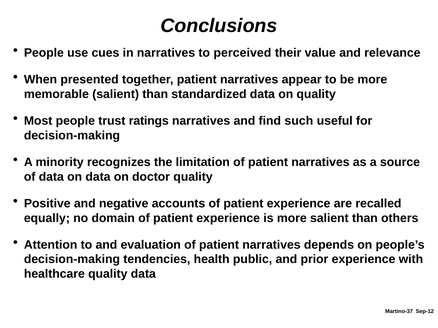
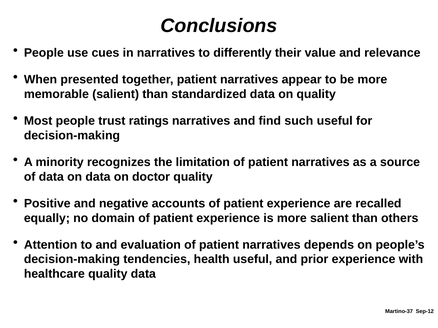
perceived: perceived -> differently (243, 53)
health public: public -> useful (253, 260)
